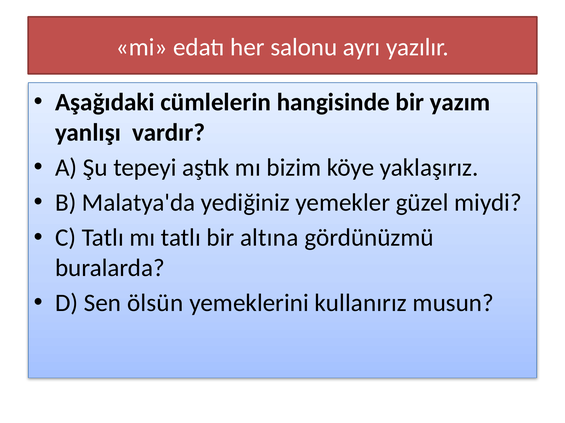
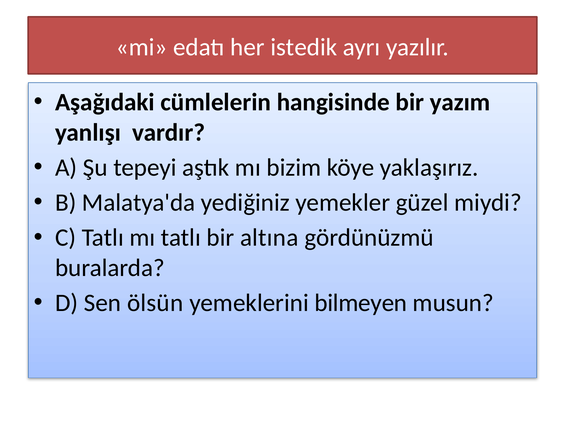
salonu: salonu -> istedik (304, 47)
kullanırız: kullanırız -> bilmeyen (361, 303)
